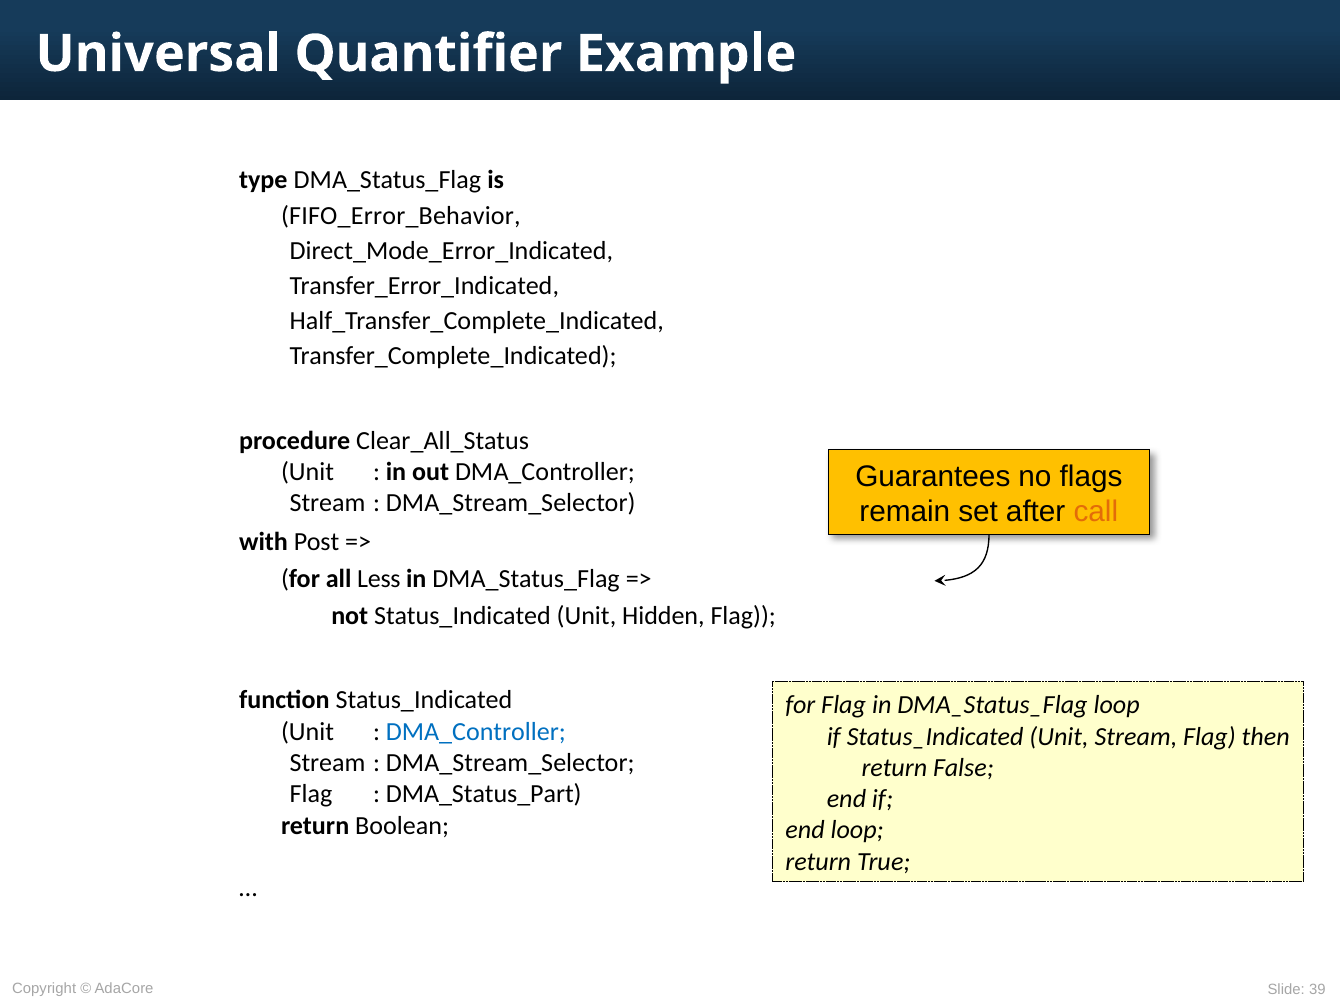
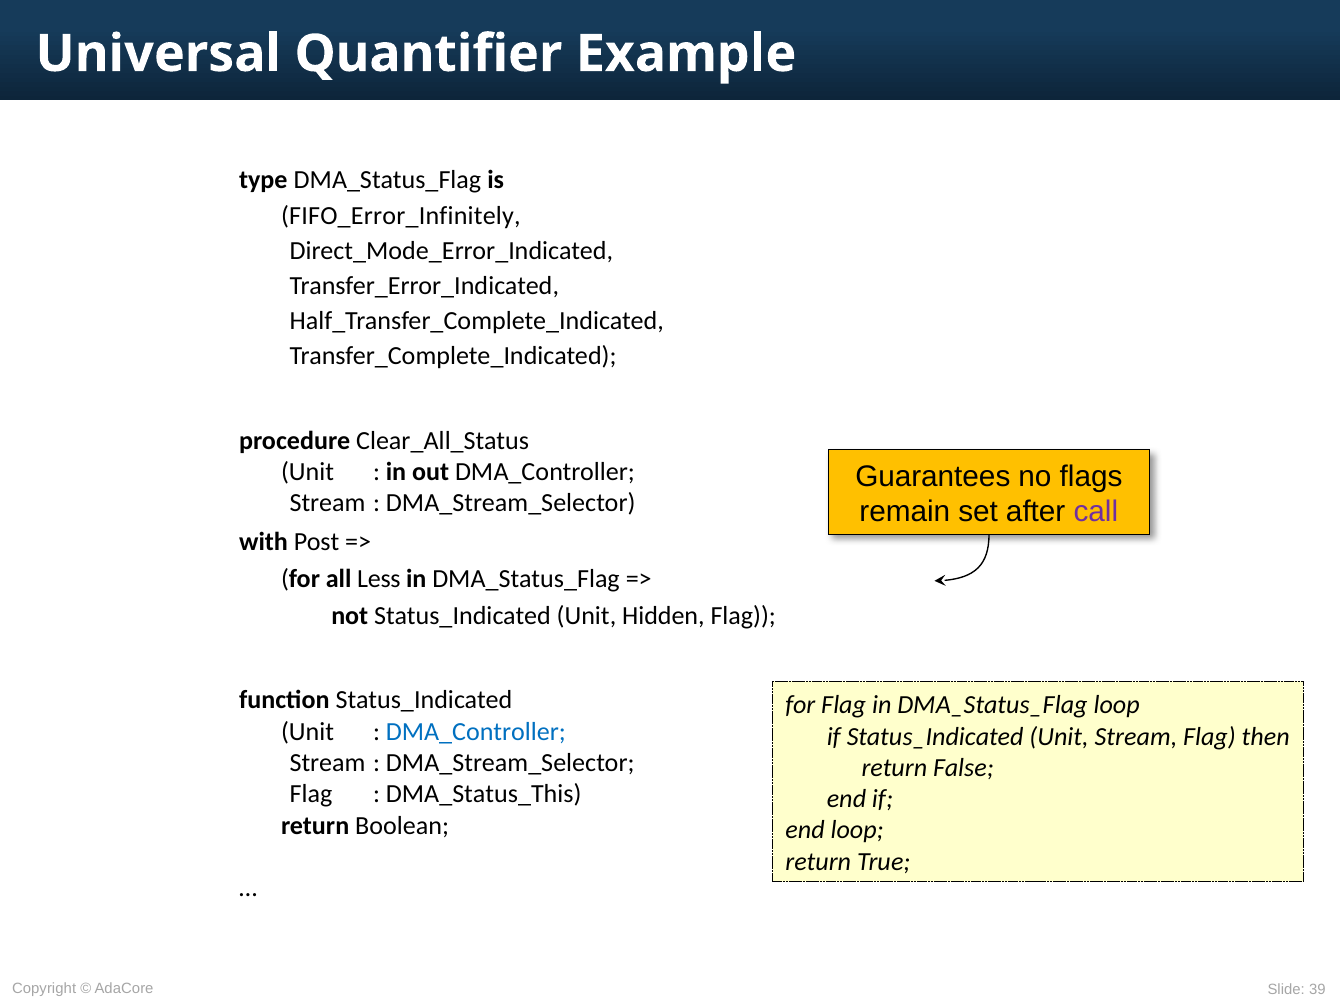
FIFO_Error_Behavior: FIFO_Error_Behavior -> FIFO_Error_Infinitely (401, 215)
call colour: orange -> purple (1096, 512)
DMA_Status_Part: DMA_Status_Part -> DMA_Status_This (484, 794)
